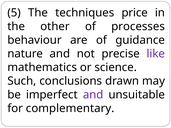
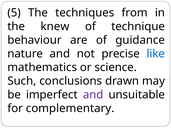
price: price -> from (135, 13)
other: other -> knew (55, 26)
processes: processes -> technique (138, 26)
like colour: purple -> blue (156, 54)
